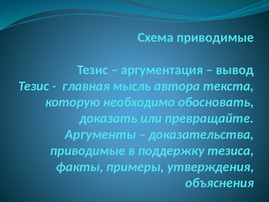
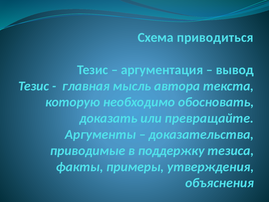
Схема приводимые: приводимые -> приводиться (215, 37)
